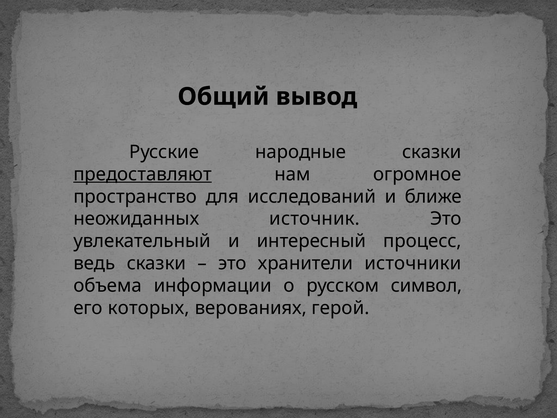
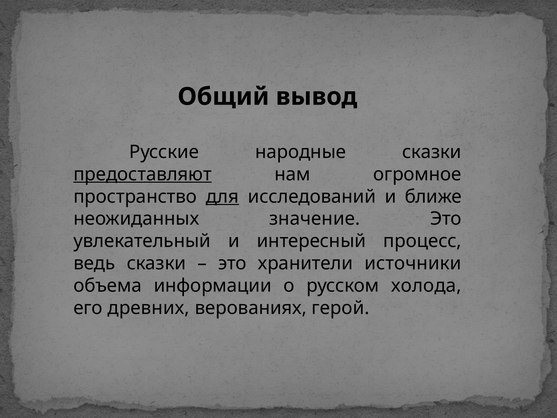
для underline: none -> present (222, 196)
источник: источник -> значение (315, 219)
символ: символ -> холода (426, 286)
которых: которых -> древних (149, 308)
